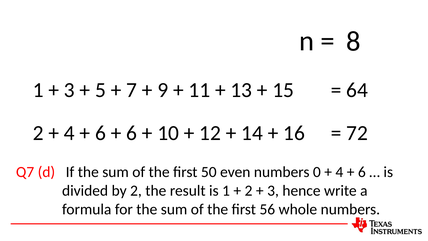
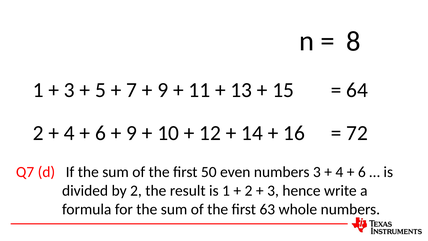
6: 6 -> 9 (132, 133)
numbers 0: 0 -> 3 (317, 172)
56: 56 -> 63 (267, 209)
